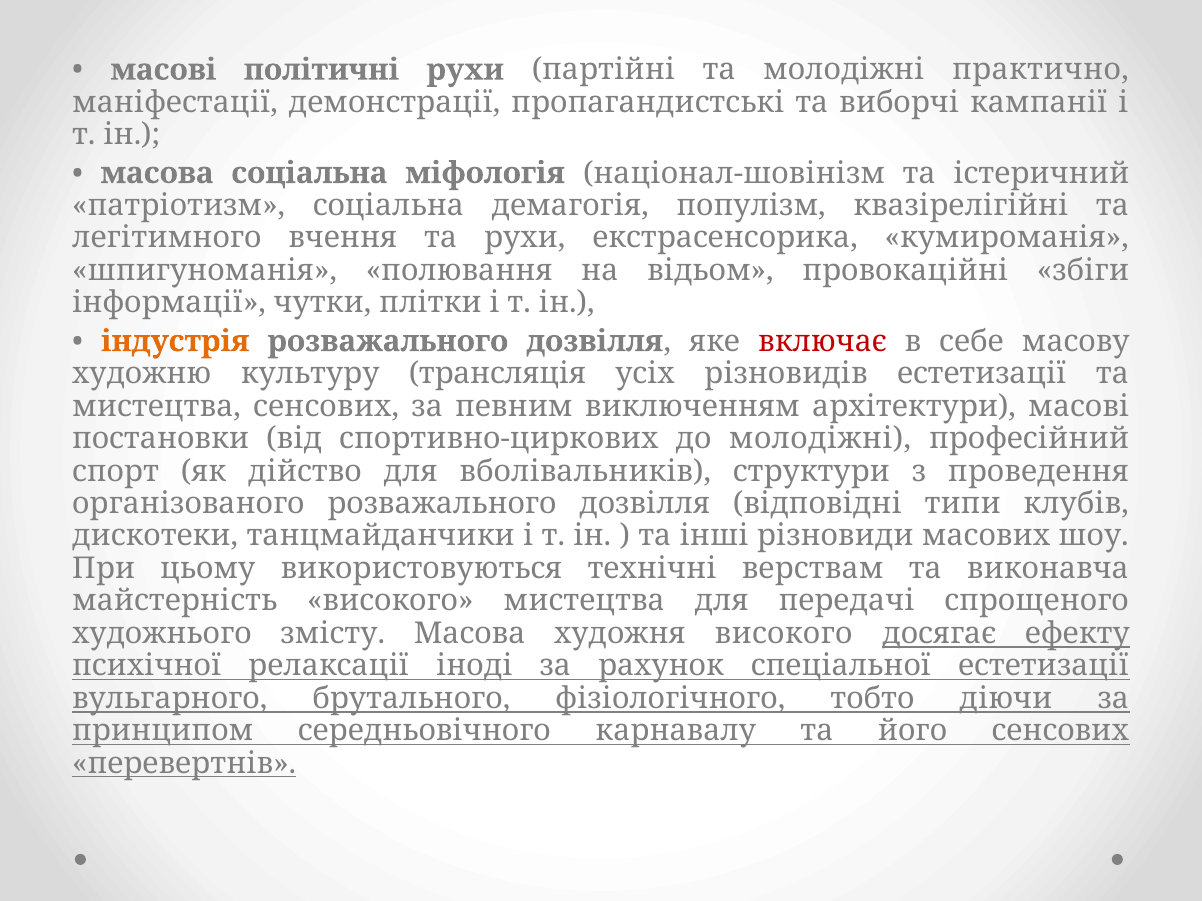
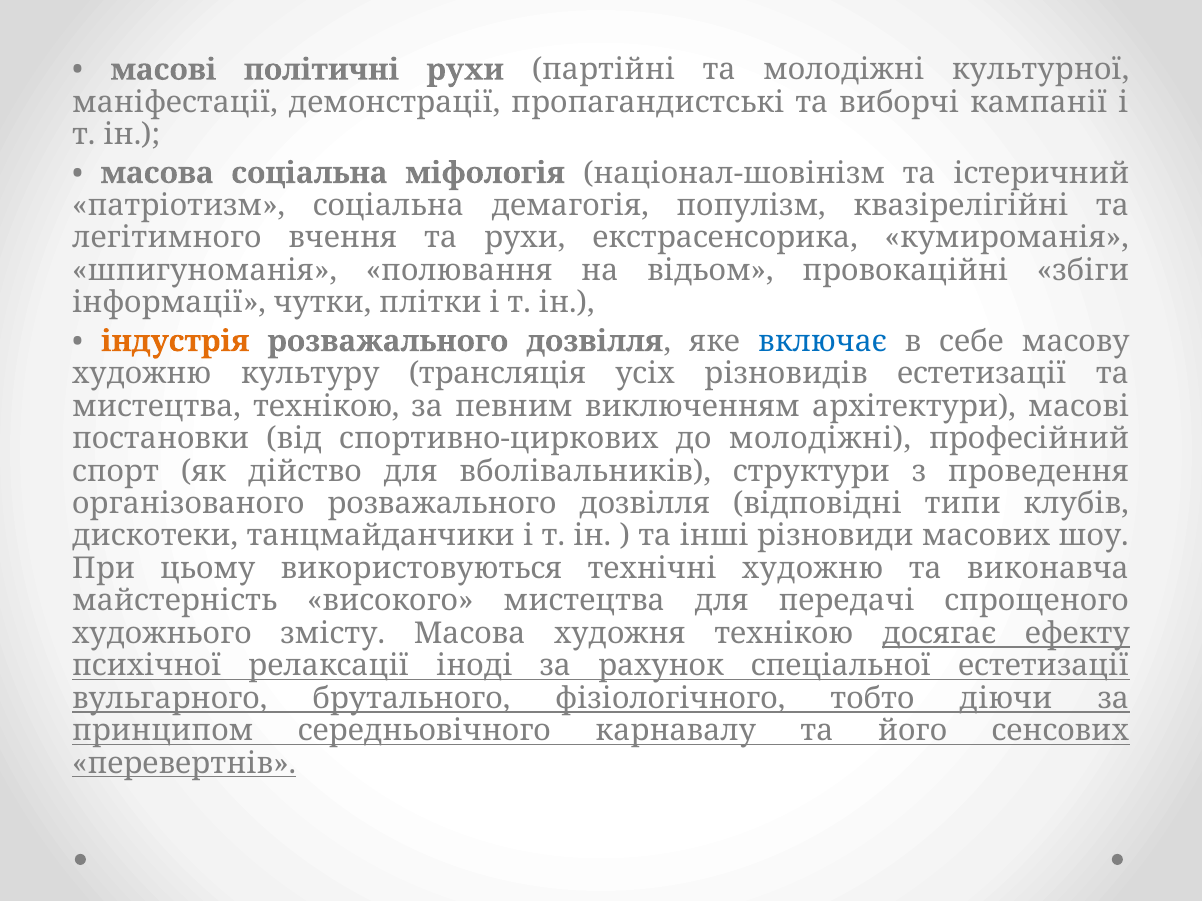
практично: практично -> культурної (1041, 70)
включає colour: red -> blue (822, 342)
мистецтва сенсових: сенсових -> технікою (326, 406)
технічні верствам: верствам -> художню (813, 569)
художня високого: високого -> технікою (784, 634)
